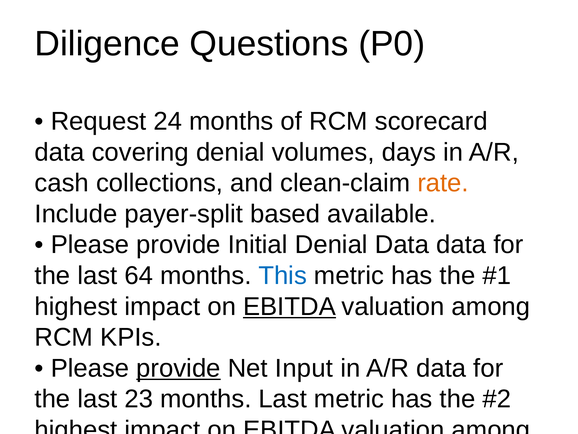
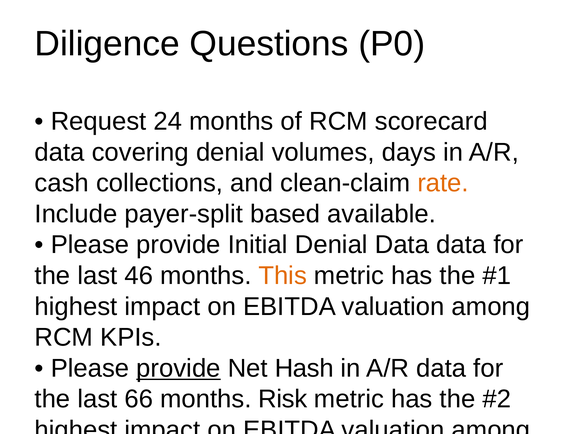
64: 64 -> 46 (139, 275)
This colour: blue -> orange (283, 275)
EBITDA underline: present -> none (289, 306)
Input: Input -> Hash (304, 368)
23: 23 -> 66 (139, 399)
months Last: Last -> Risk (283, 399)
